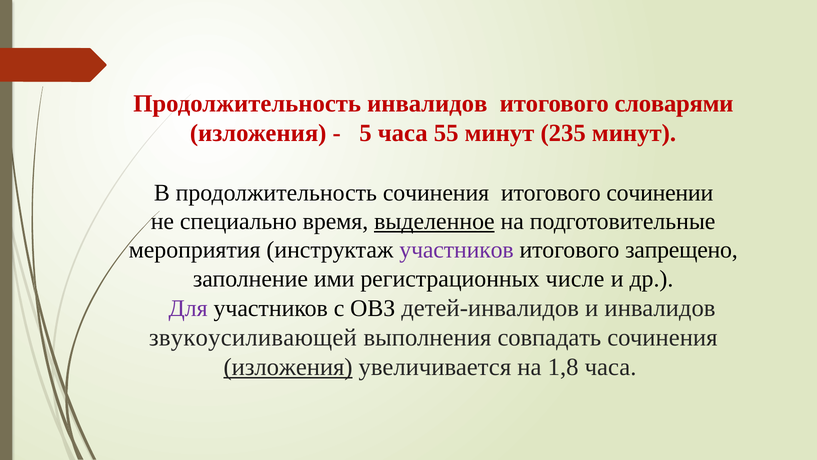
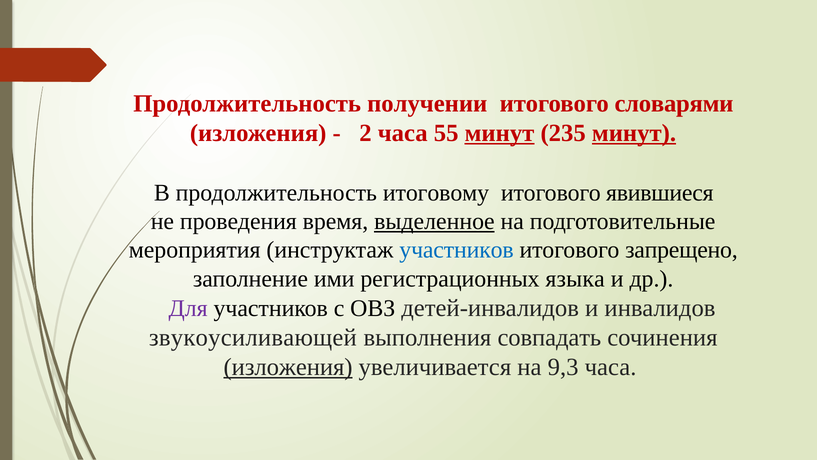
Продолжительность инвалидов: инвалидов -> получении (427, 103)
5: 5 -> 2 (365, 133)
минут underline: none -> present (500, 133)
минут underline: none -> present (634, 133)
продолжительность сочинения: сочинения -> итоговому (436, 192)
сочинении: сочинении -> явившиеся (660, 192)
специально: специально -> проведения (238, 221)
участников colour: purple -> blue (457, 250)
числе: числе -> языка (575, 278)
1,8: 1,8 -> 9,3 (563, 367)
